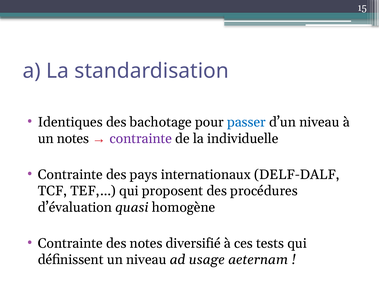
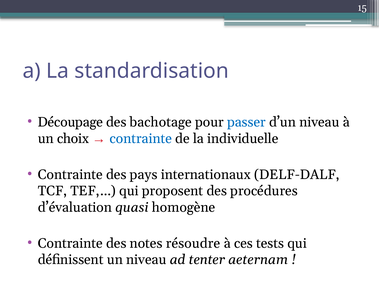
Identiques: Identiques -> Découpage (70, 122)
un notes: notes -> choix (73, 139)
contrainte colour: purple -> blue (141, 139)
diversifié: diversifié -> résoudre (193, 243)
usage: usage -> tenter (207, 260)
